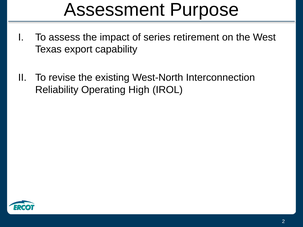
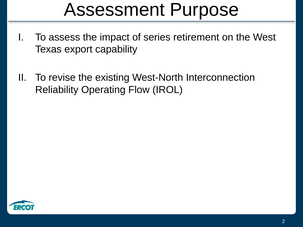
High: High -> Flow (139, 90)
